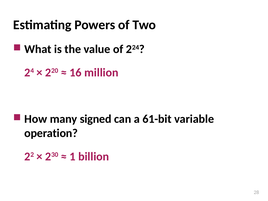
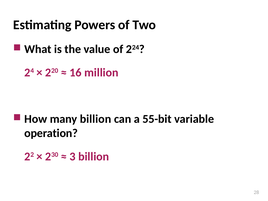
many signed: signed -> billion (96, 119)
61-bit: 61-bit -> 55-bit (157, 119)
1: 1 -> 3 (73, 156)
